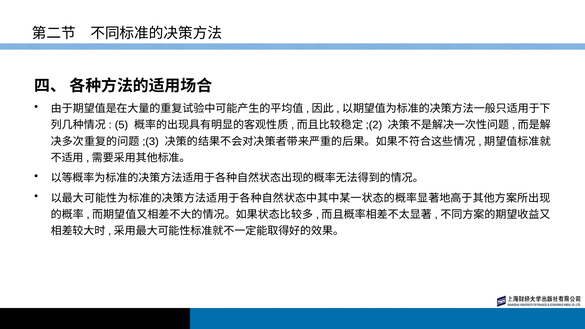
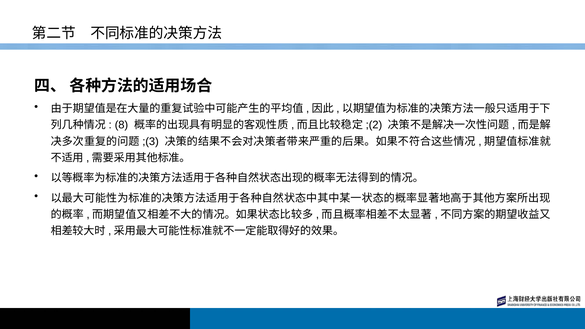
5: 5 -> 8 (121, 125)
